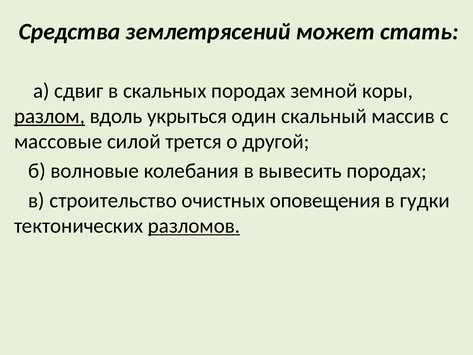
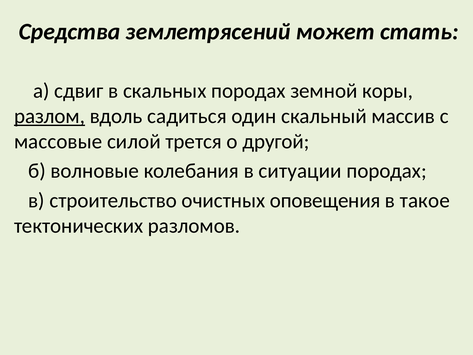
укрыться: укрыться -> садиться (187, 116)
вывесить: вывесить -> ситуации (300, 171)
гудки: гудки -> такое (425, 200)
разломов underline: present -> none (194, 226)
